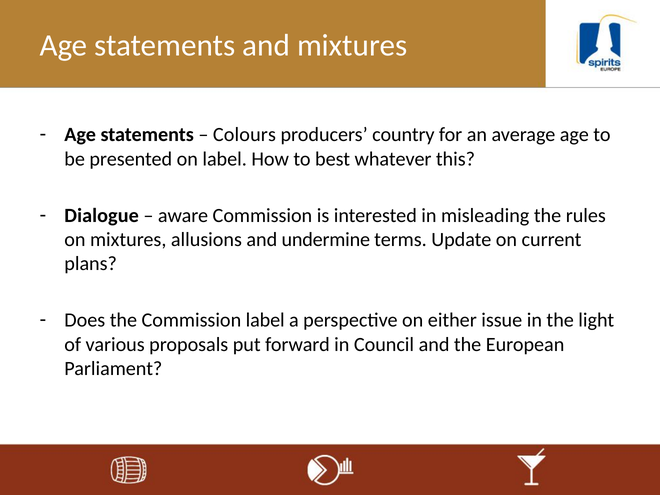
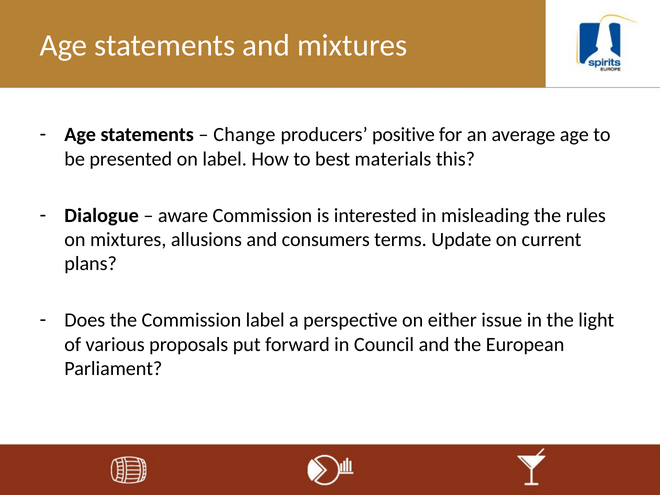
Colours: Colours -> Change (244, 135)
country: country -> positive (403, 135)
whatever: whatever -> materials (393, 159)
undermine: undermine -> consumers (326, 240)
